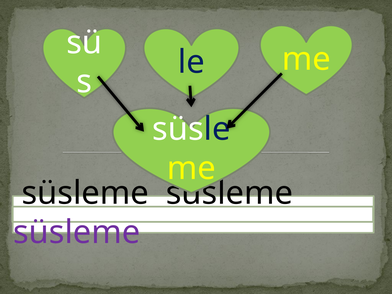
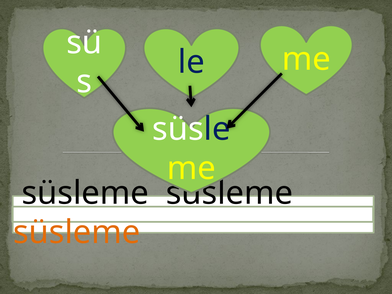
süsleme colour: purple -> orange (77, 232)
